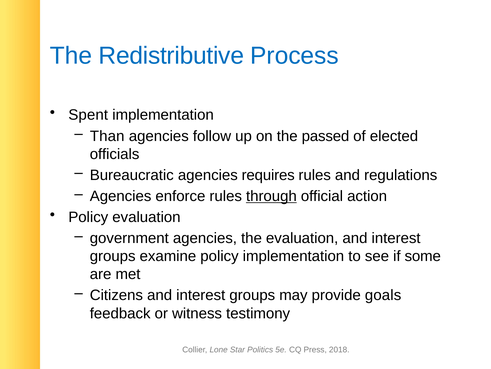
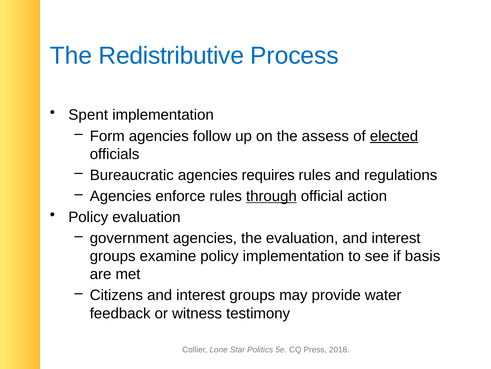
Than: Than -> Form (107, 136)
passed: passed -> assess (325, 136)
elected underline: none -> present (394, 136)
some: some -> basis (423, 256)
goals: goals -> water (383, 295)
